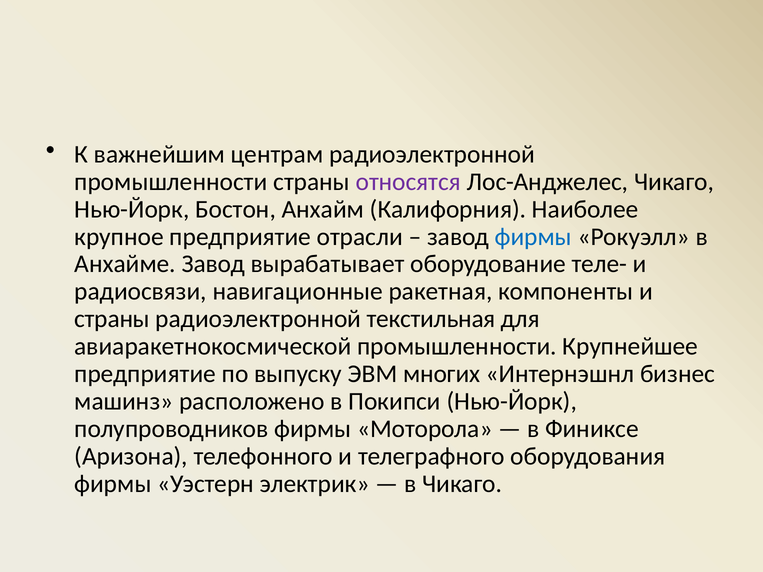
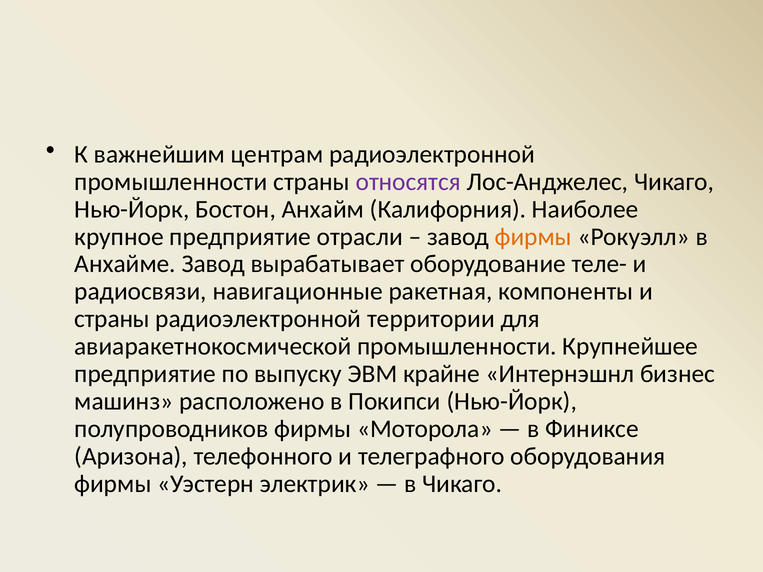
фирмы colour: blue -> orange (533, 237)
текстильная: текстильная -> территории (431, 319)
многих: многих -> крайне (442, 374)
